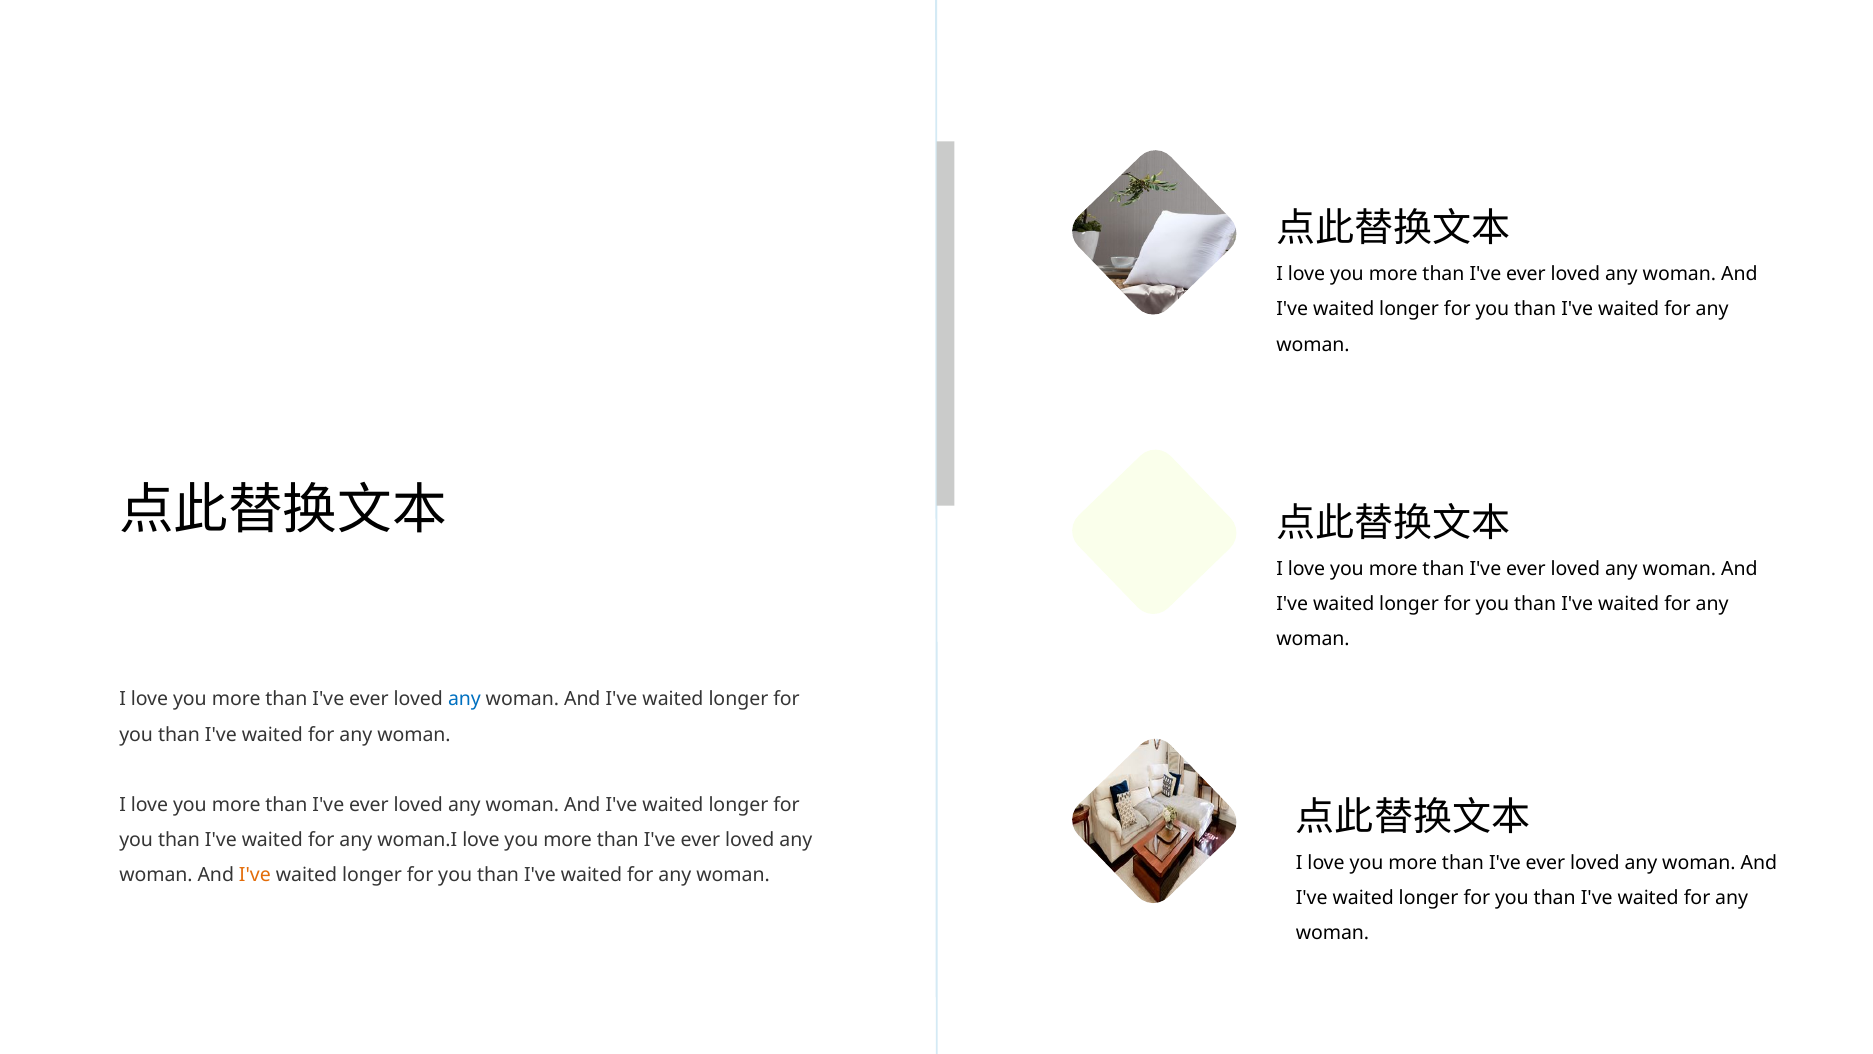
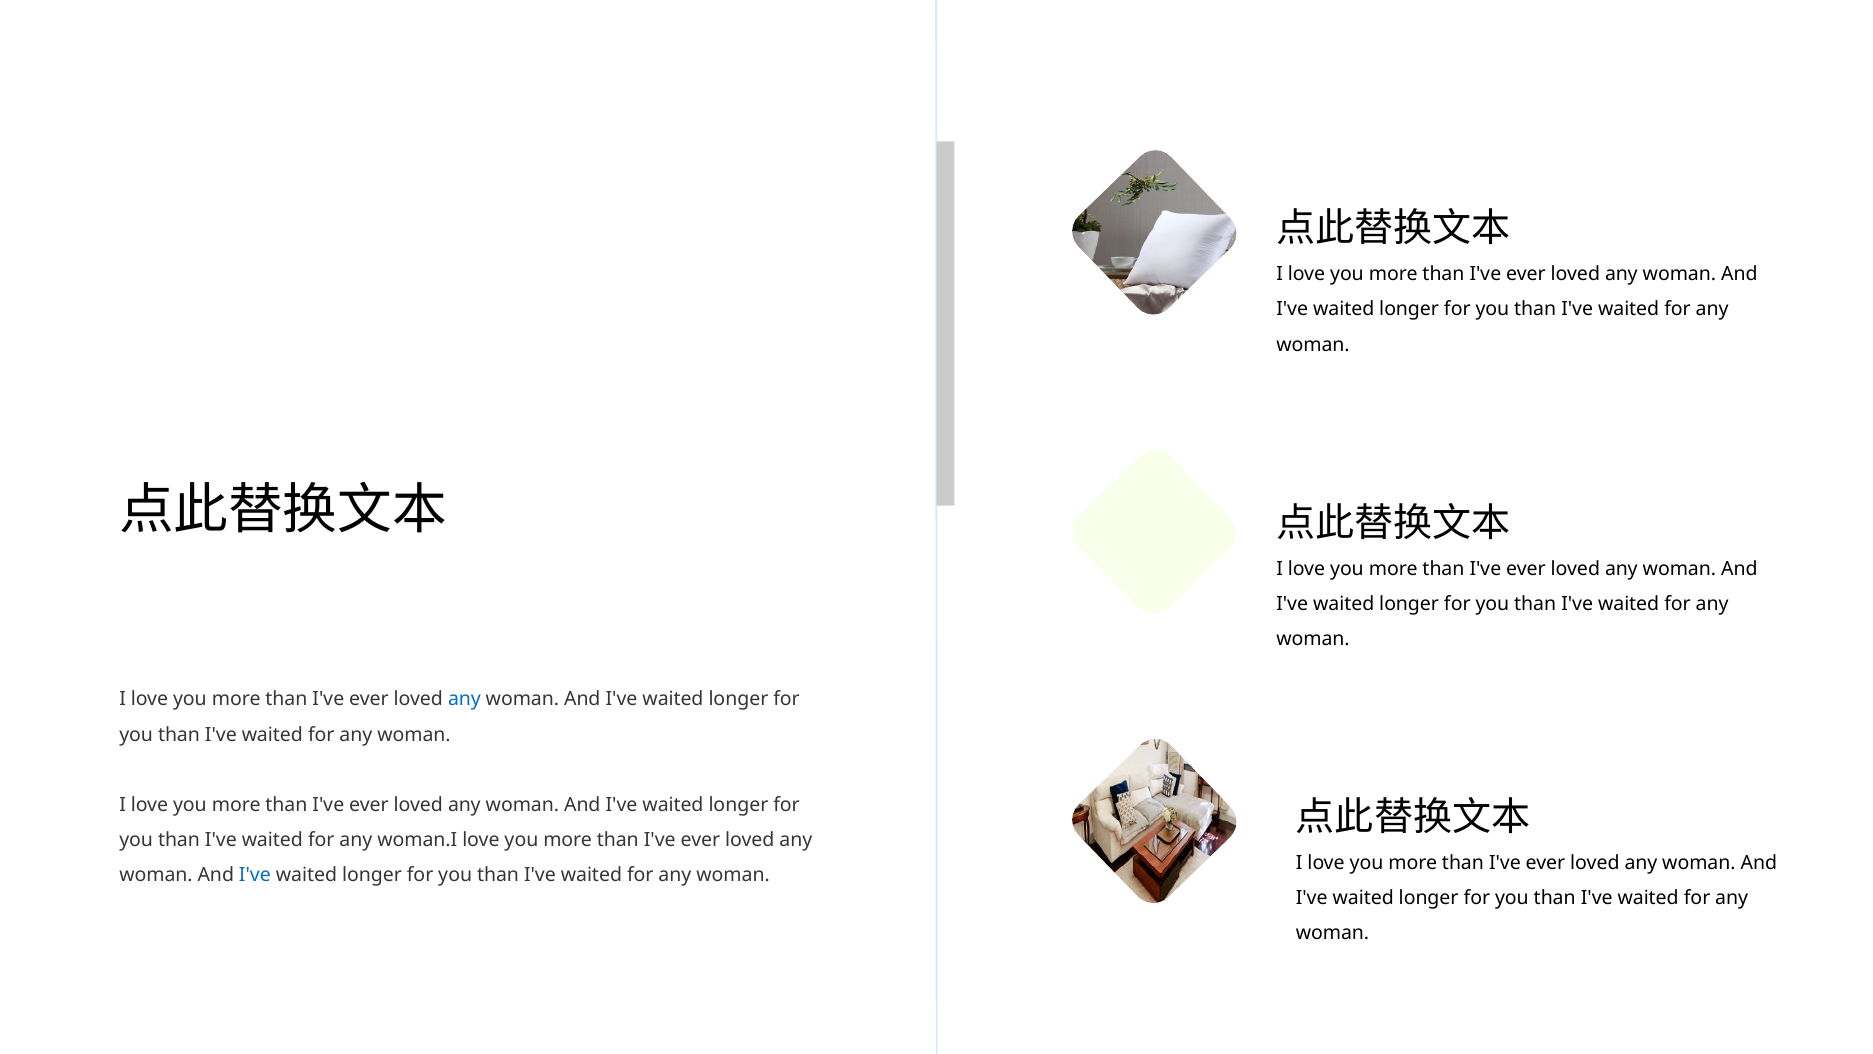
I've colour: orange -> blue (255, 875)
